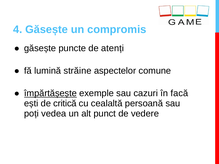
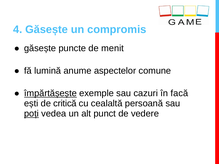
atenți: atenți -> menit (113, 48)
străine: străine -> anume (78, 71)
poți underline: none -> present (31, 114)
